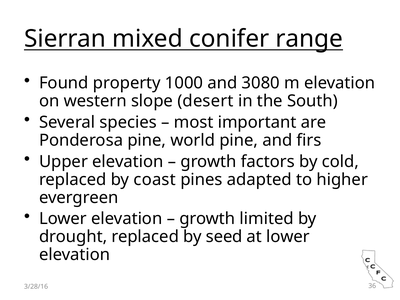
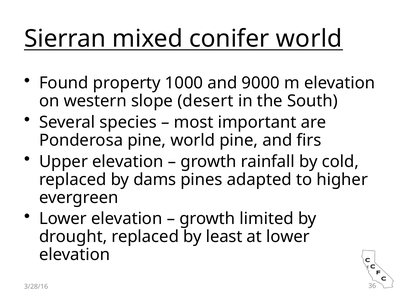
conifer range: range -> world (309, 39)
3080: 3080 -> 9000 (261, 83)
factors: factors -> rainfall (268, 162)
coast: coast -> dams (155, 180)
seed: seed -> least (224, 237)
